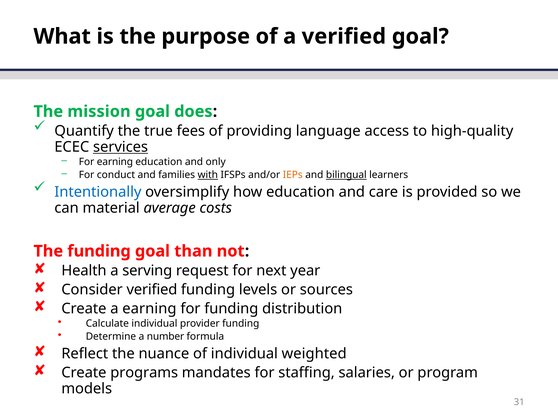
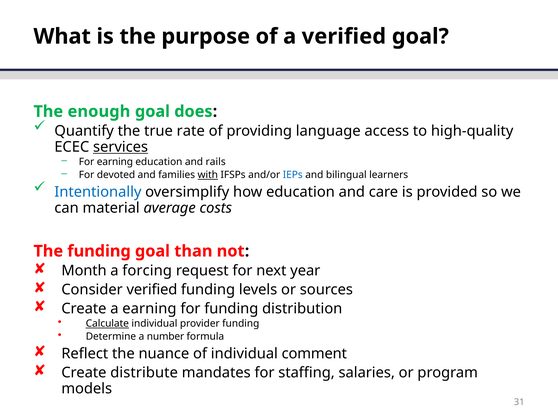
mission: mission -> enough (99, 111)
fees: fees -> rate (191, 131)
only: only -> rails (216, 162)
conduct: conduct -> devoted (116, 175)
IEPs colour: orange -> blue (293, 175)
bilingual underline: present -> none (346, 175)
Health: Health -> Month (84, 270)
serving: serving -> forcing (147, 270)
Calculate underline: none -> present (107, 323)
weighted: weighted -> comment (314, 353)
programs: programs -> distribute (144, 372)
